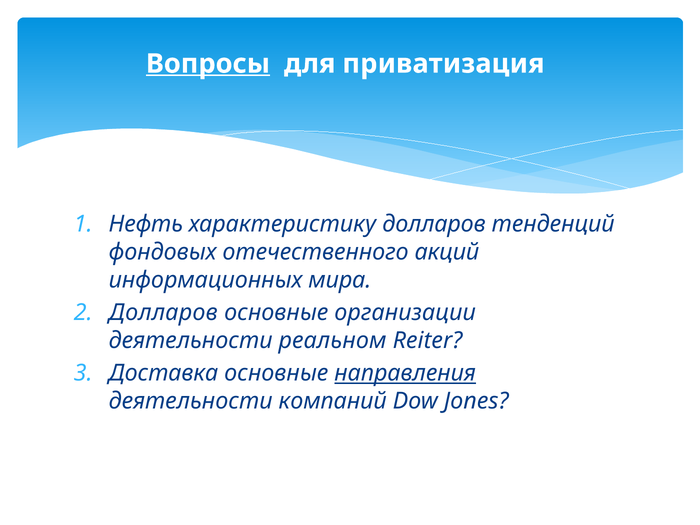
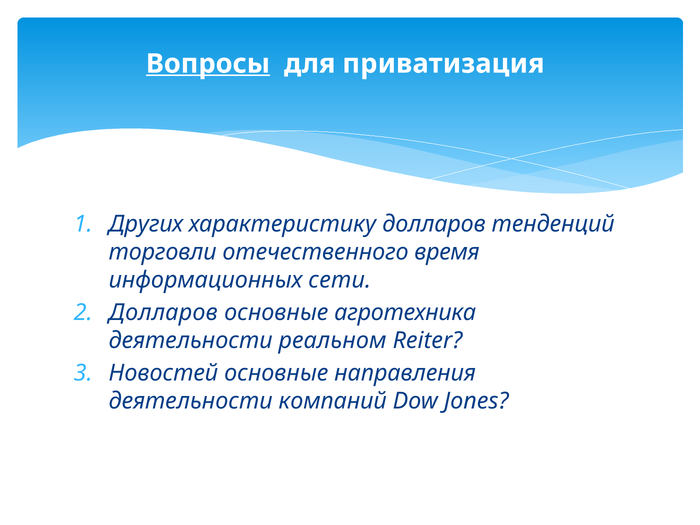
Нефть: Нефть -> Других (146, 224)
фондовых: фондовых -> торговли (163, 252)
акций: акций -> время (447, 252)
мира: мира -> сети (340, 280)
организации: организации -> агротехника (405, 313)
Доставка: Доставка -> Новостей (163, 373)
направления underline: present -> none (405, 373)
